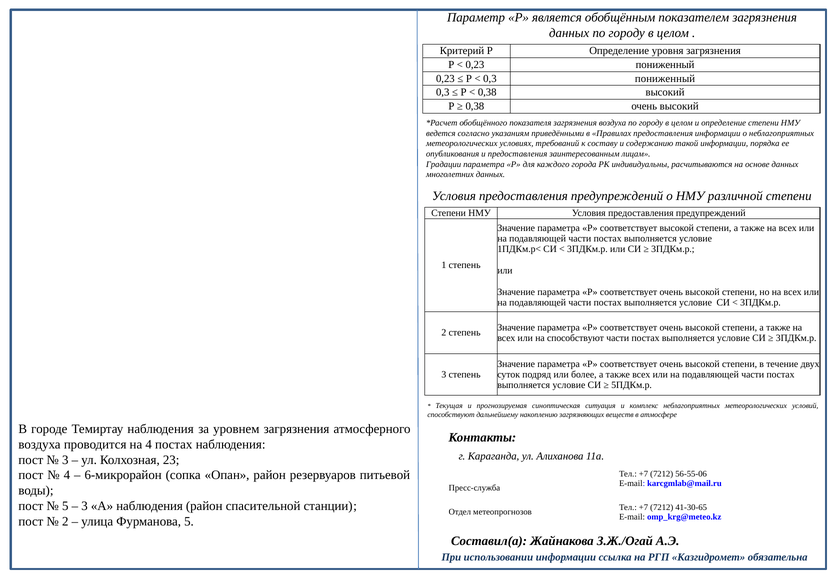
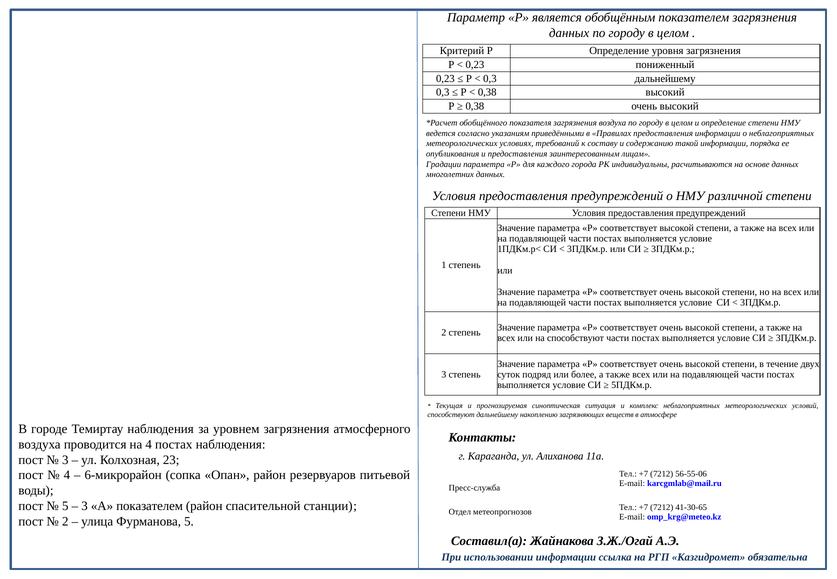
0,3 пониженный: пониженный -> дальнейшему (665, 79)
А наблюдения: наблюдения -> показателем (150, 507)
